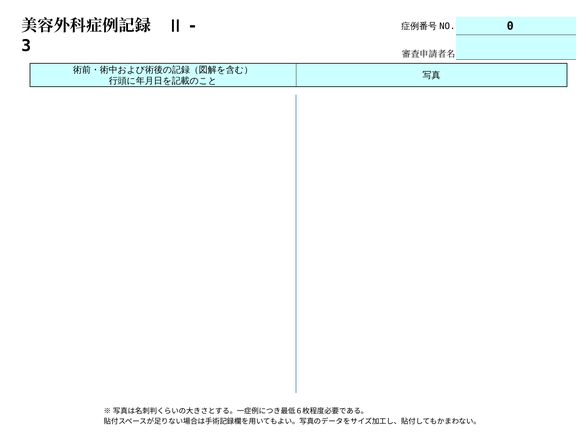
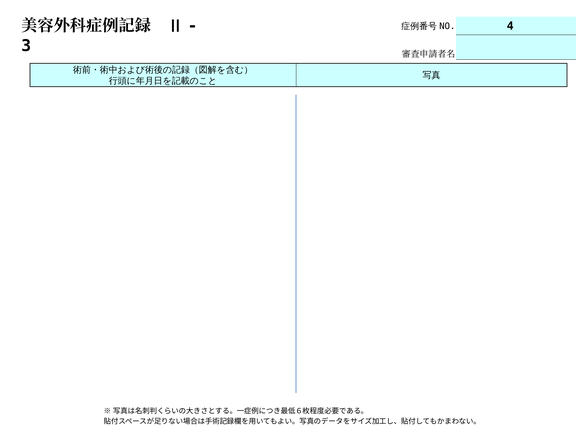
0: 0 -> 4 (510, 26)
